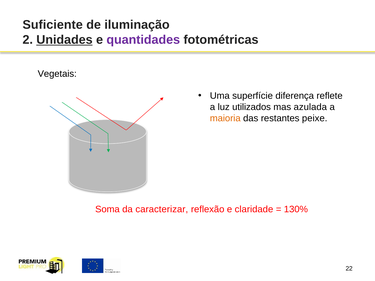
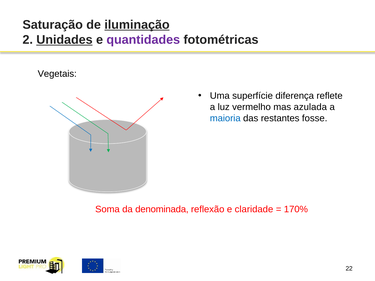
Suficiente: Suficiente -> Saturação (53, 25)
iluminação underline: none -> present (137, 25)
utilizados: utilizados -> vermelho (252, 107)
maioria colour: orange -> blue (225, 118)
peixe: peixe -> fosse (315, 118)
caracterizar: caracterizar -> denominada (162, 210)
130%: 130% -> 170% (296, 210)
